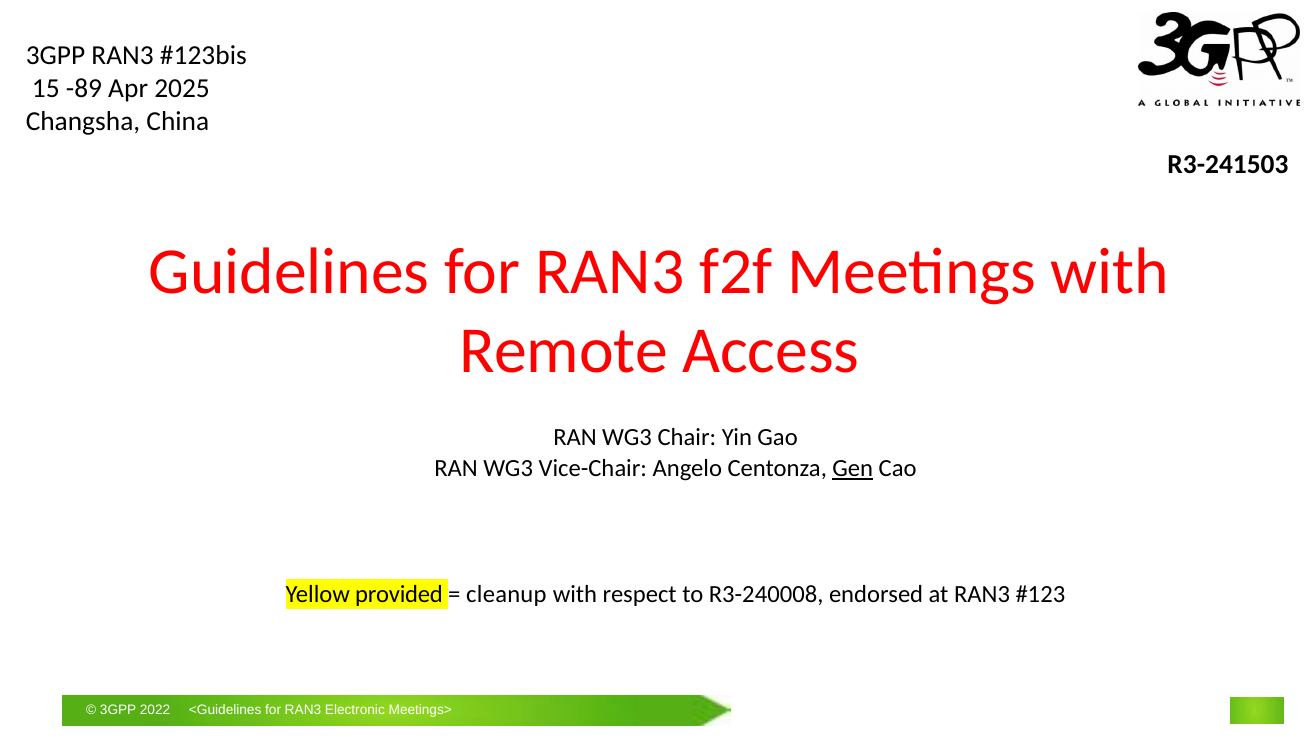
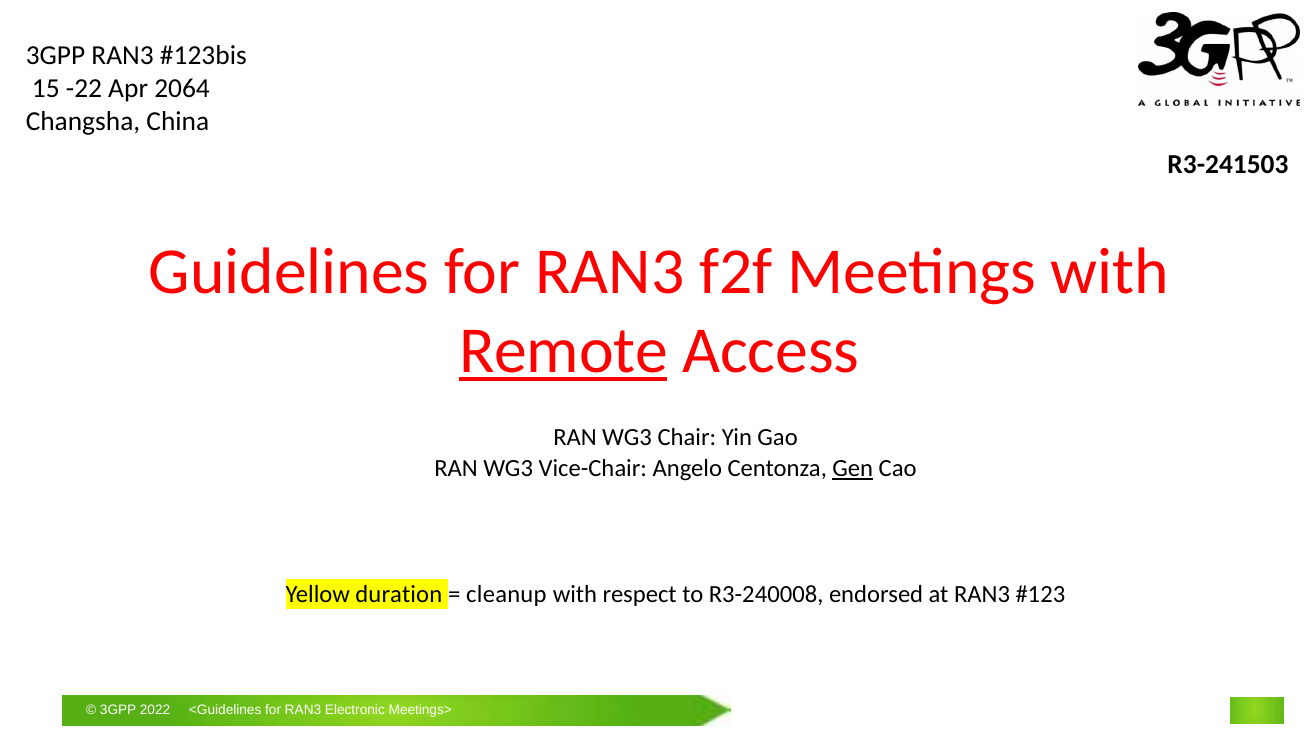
-89: -89 -> -22 (84, 89)
2025: 2025 -> 2064 (182, 89)
Remote underline: none -> present (563, 351)
provided: provided -> duration (399, 595)
